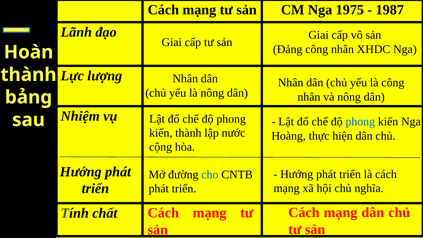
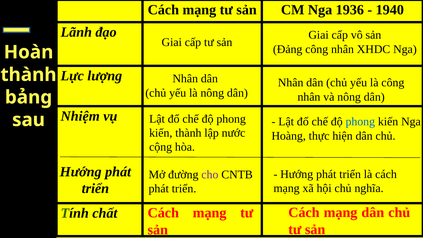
1975: 1975 -> 1936 (350, 10)
1987: 1987 -> 1940 (390, 10)
cho colour: blue -> purple (210, 175)
